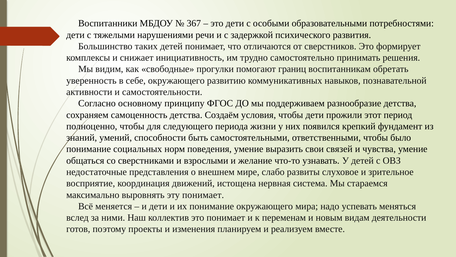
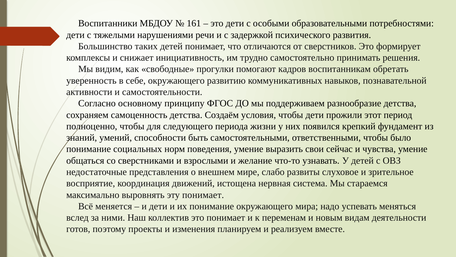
367: 367 -> 161 (194, 23)
границ: границ -> кадров (292, 69)
связей: связей -> сейчас (339, 149)
